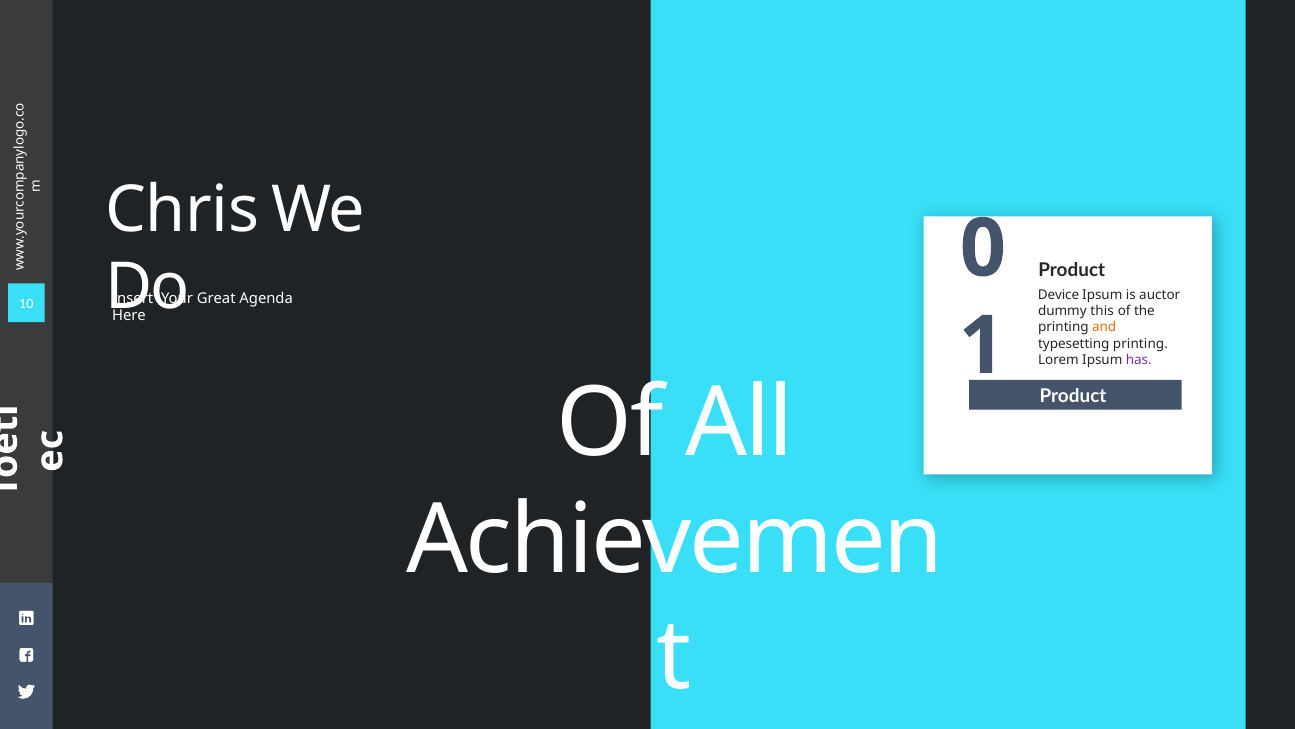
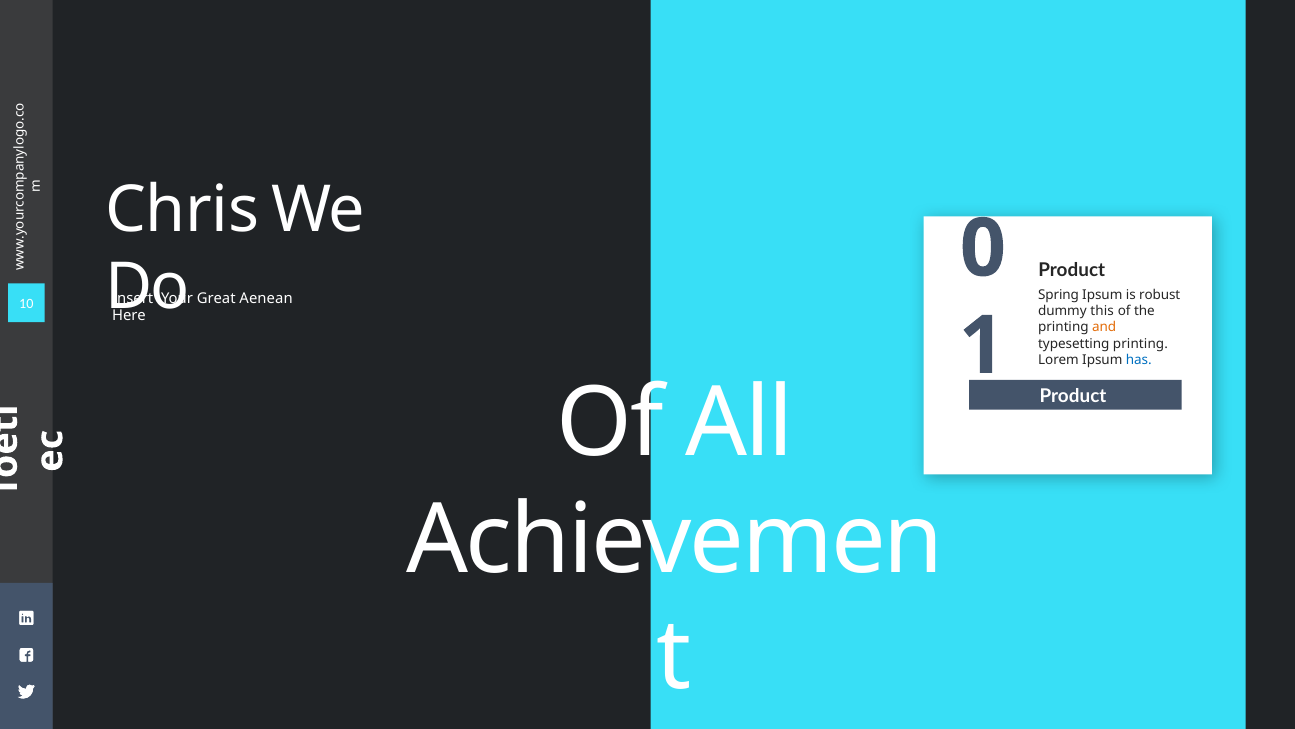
Device: Device -> Spring (1059, 295)
auctor: auctor -> robust (1160, 295)
Agenda: Agenda -> Aenean (266, 298)
has colour: purple -> blue (1139, 360)
